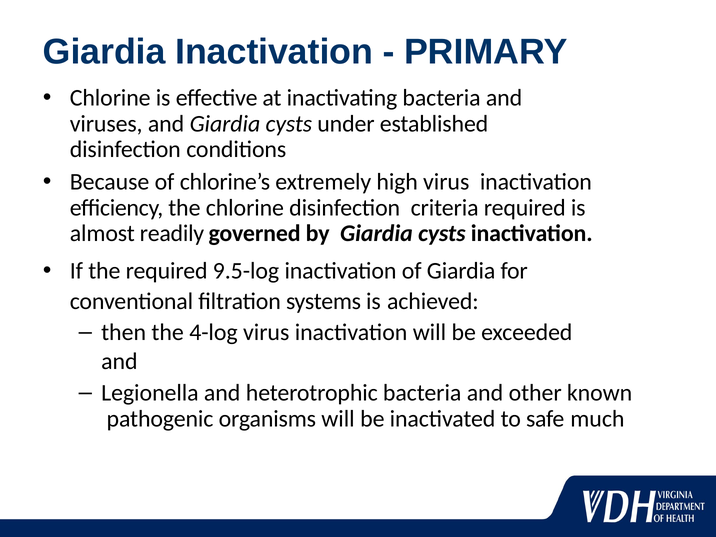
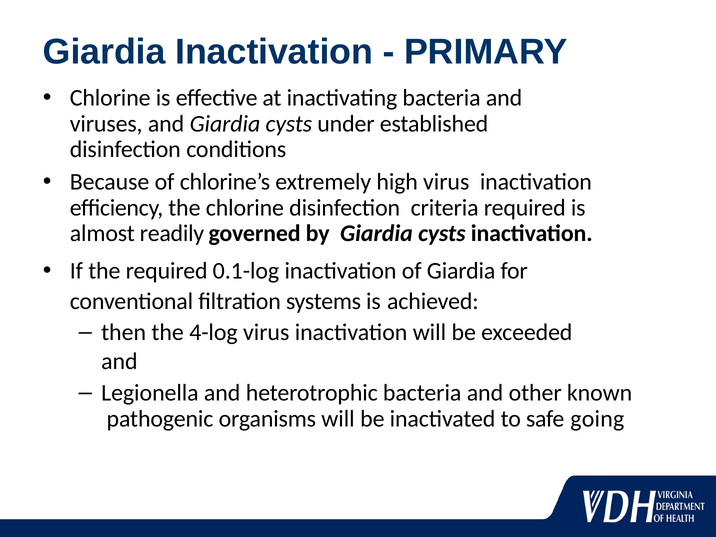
9.5-log: 9.5-log -> 0.1-log (246, 271)
much: much -> going (597, 419)
